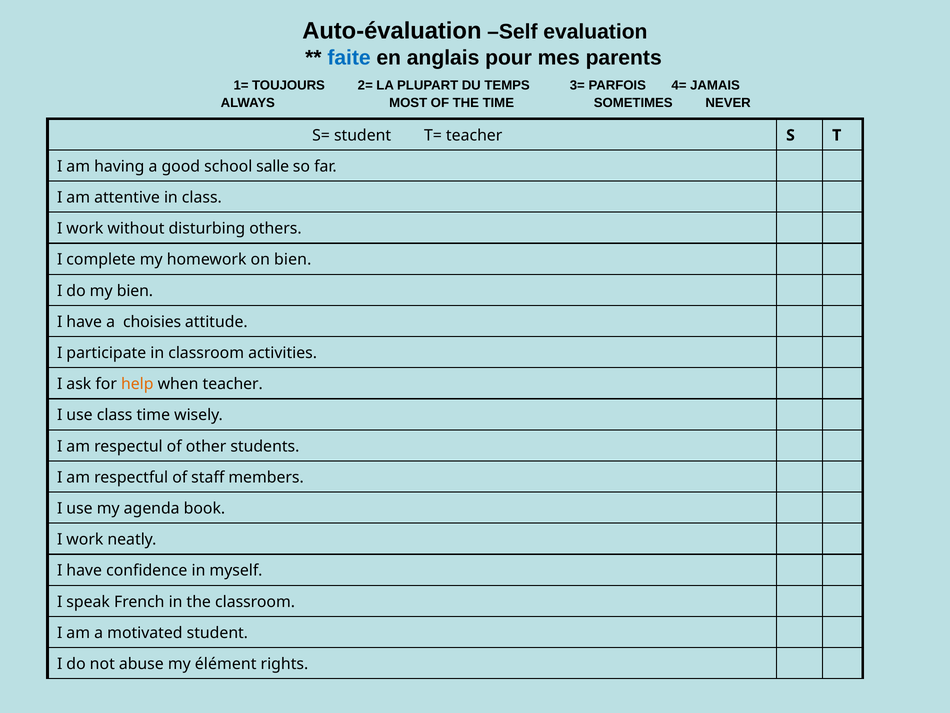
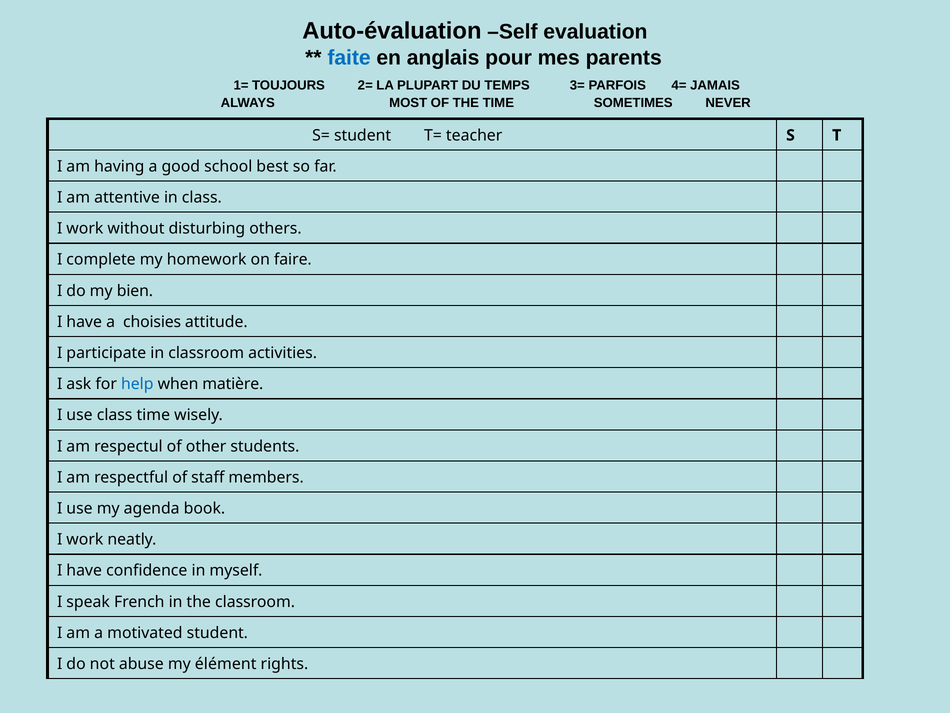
salle: salle -> best (273, 166)
on bien: bien -> faire (293, 260)
help colour: orange -> blue (137, 384)
when teacher: teacher -> matière (233, 384)
